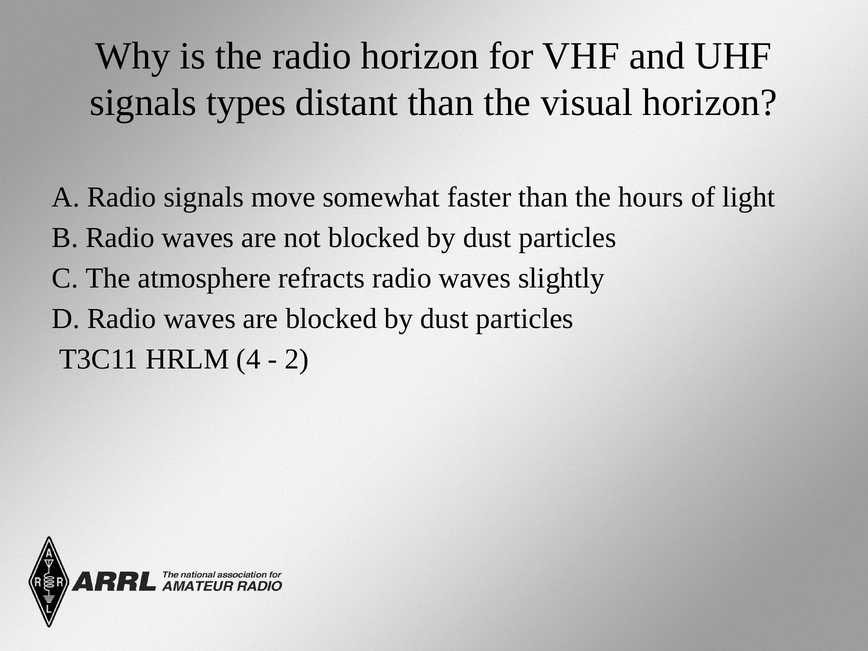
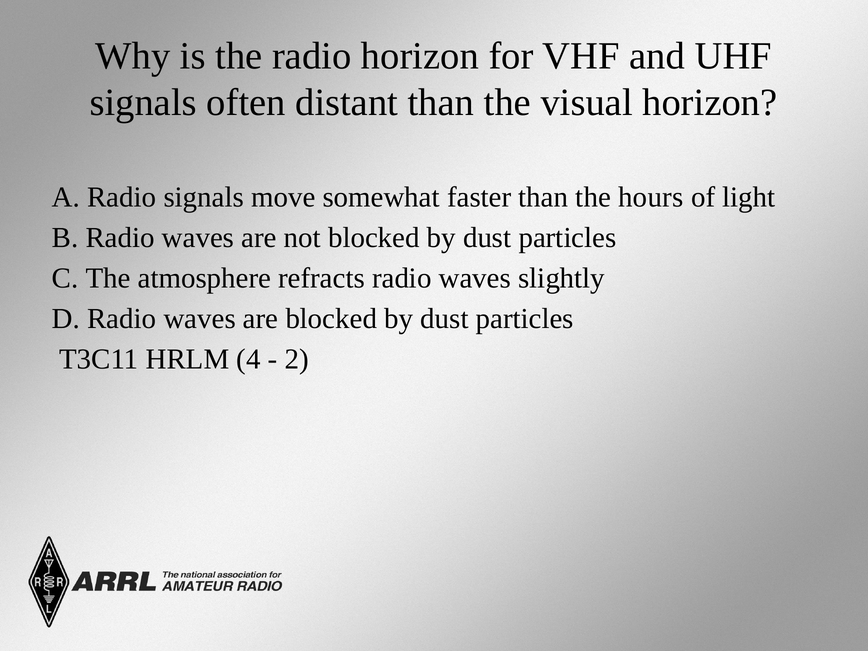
types: types -> often (246, 102)
